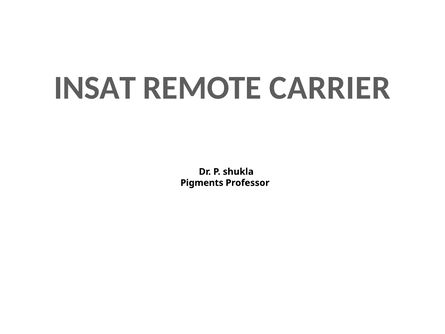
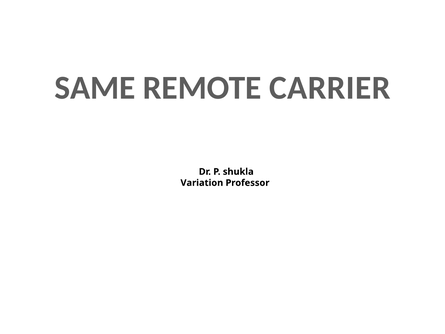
INSAT: INSAT -> SAME (95, 88)
Pigments: Pigments -> Variation (202, 183)
